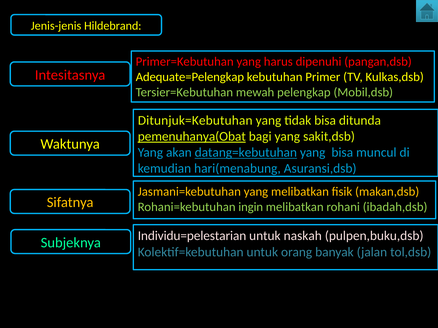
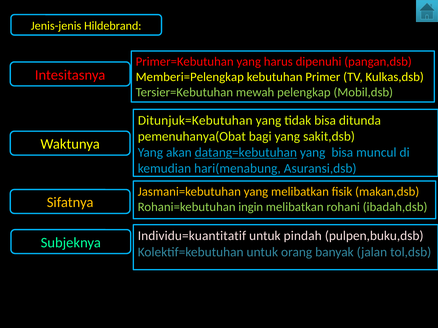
Adequate=Pelengkap: Adequate=Pelengkap -> Memberi=Pelengkap (190, 77)
pemenuhanya(Obat underline: present -> none (192, 137)
Individu=pelestarian: Individu=pelestarian -> Individu=kuantitatif (192, 236)
naskah: naskah -> pindah (303, 236)
